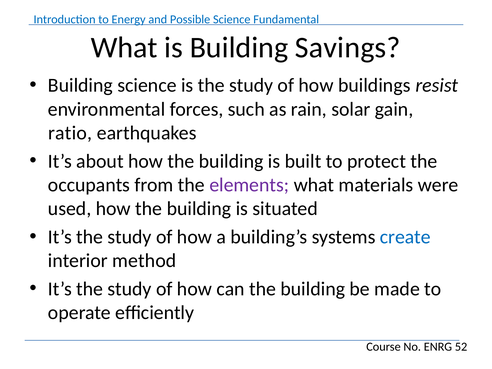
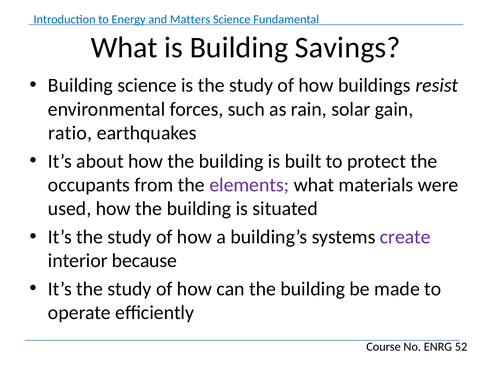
Possible: Possible -> Matters (190, 19)
create colour: blue -> purple (405, 237)
method: method -> because (144, 261)
